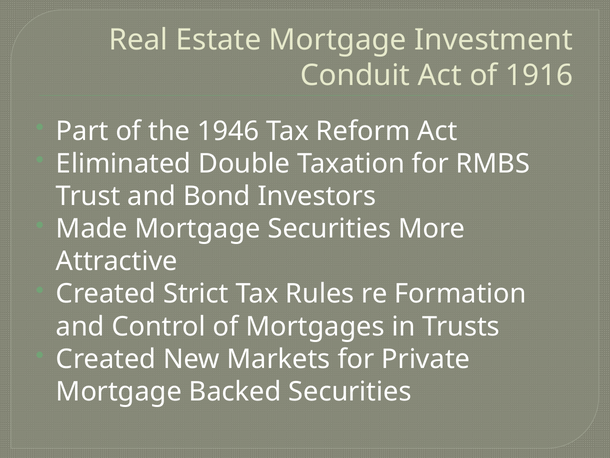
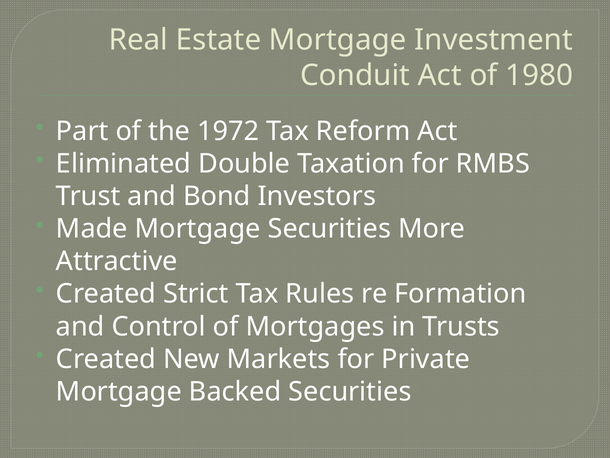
1916: 1916 -> 1980 (539, 75)
1946: 1946 -> 1972 (228, 131)
